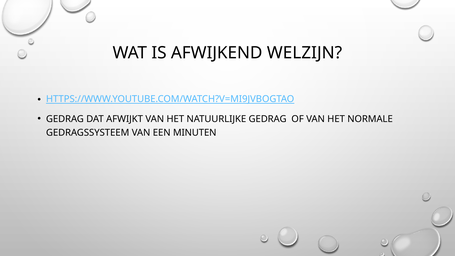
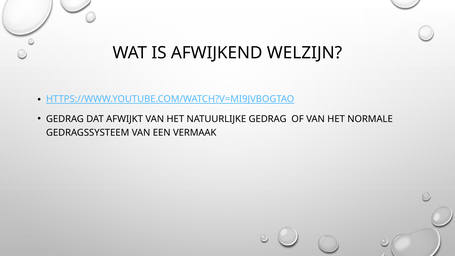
MINUTEN: MINUTEN -> VERMAAK (195, 133)
